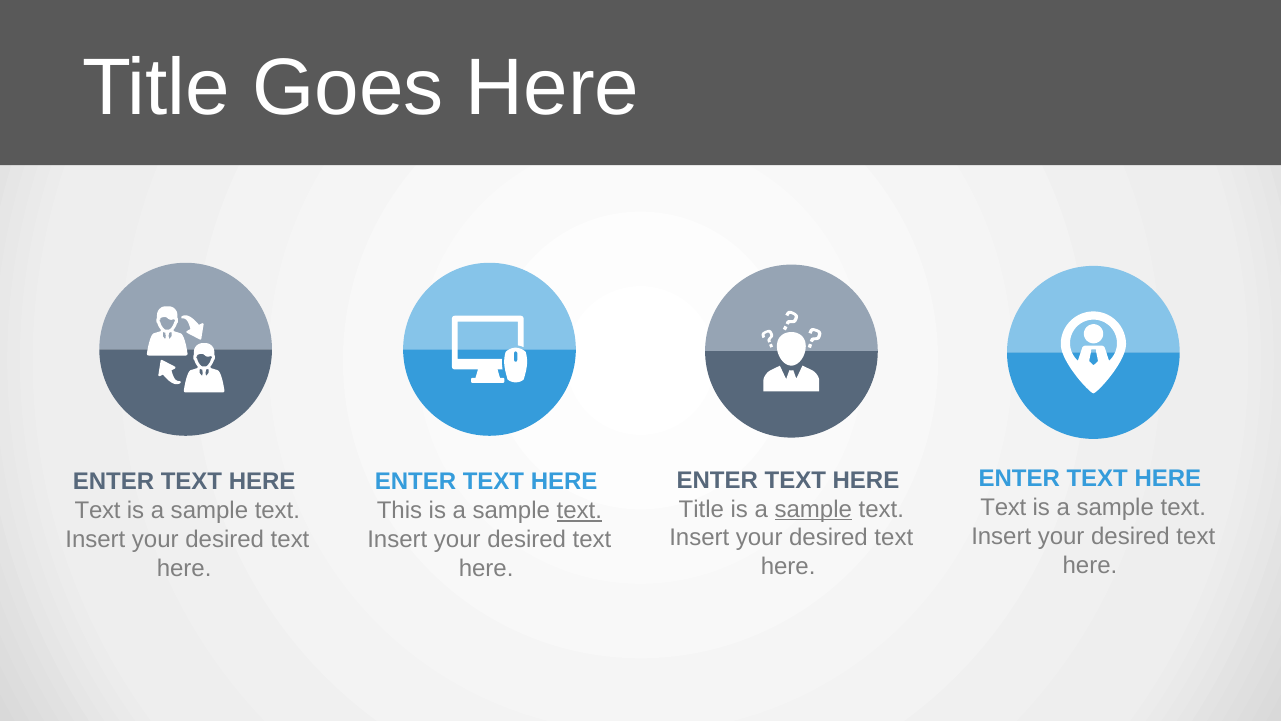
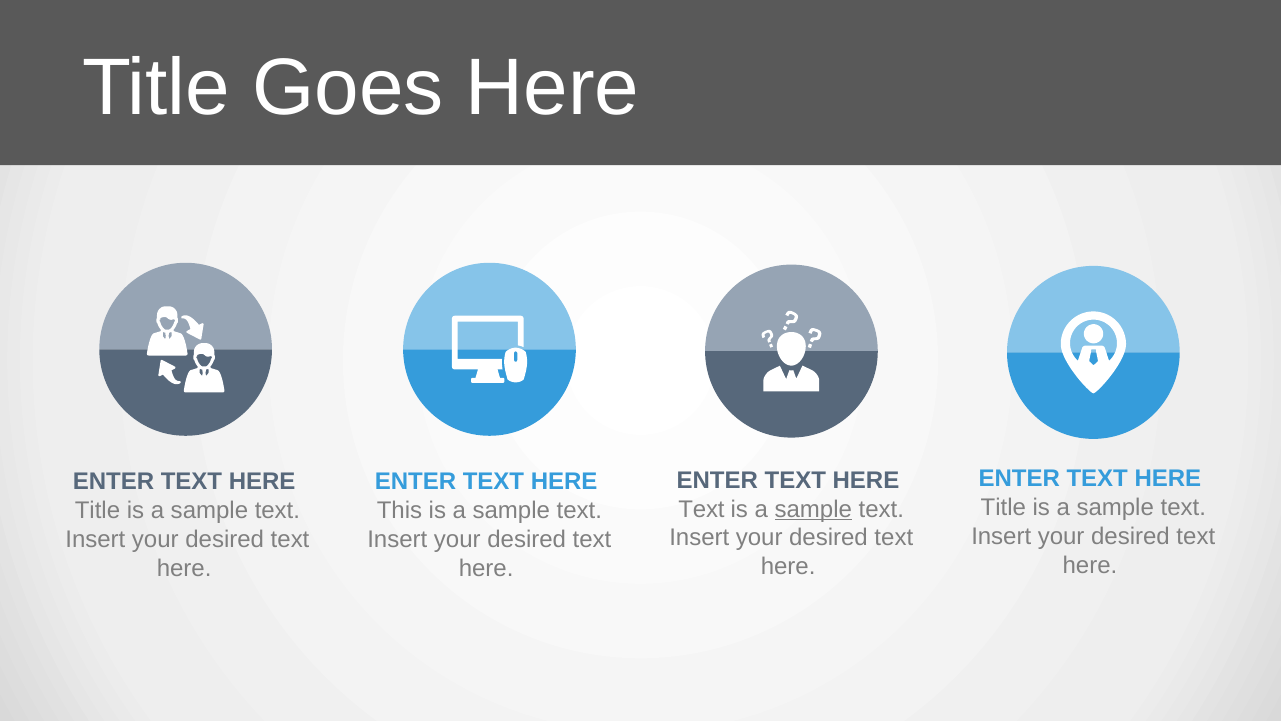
Text: Text -> Title (1003, 508)
Title: Title -> Text (701, 509)
Text: Text -> Title (97, 511)
text underline: present -> none (579, 511)
